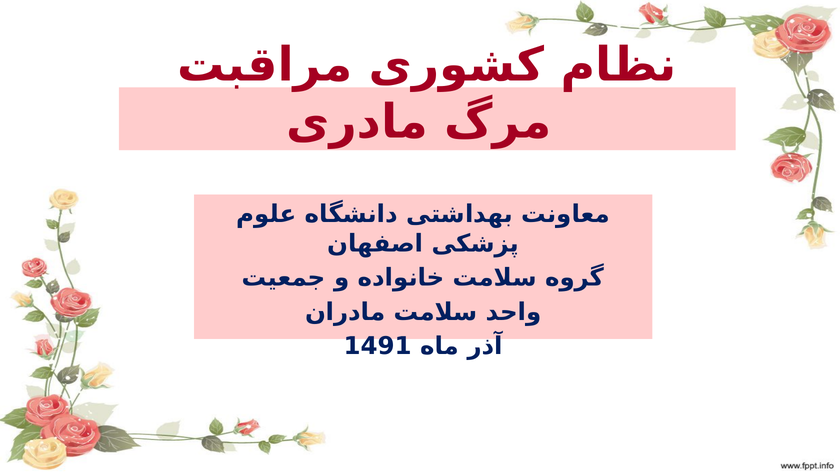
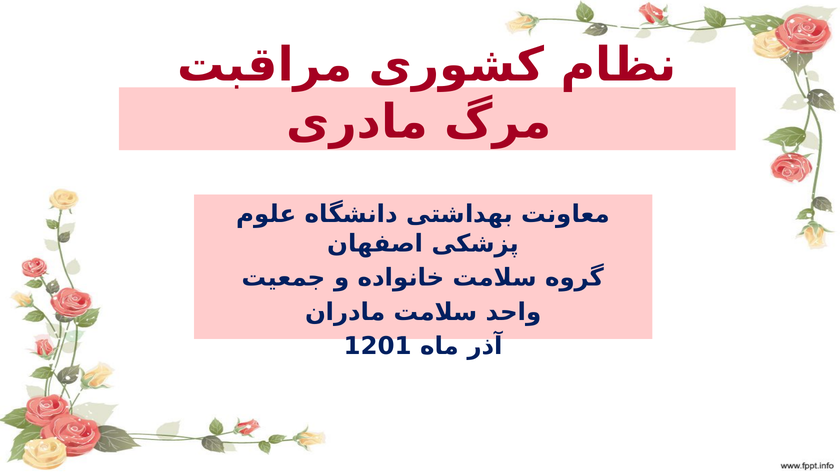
1491: 1491 -> 1201 (378, 347)
